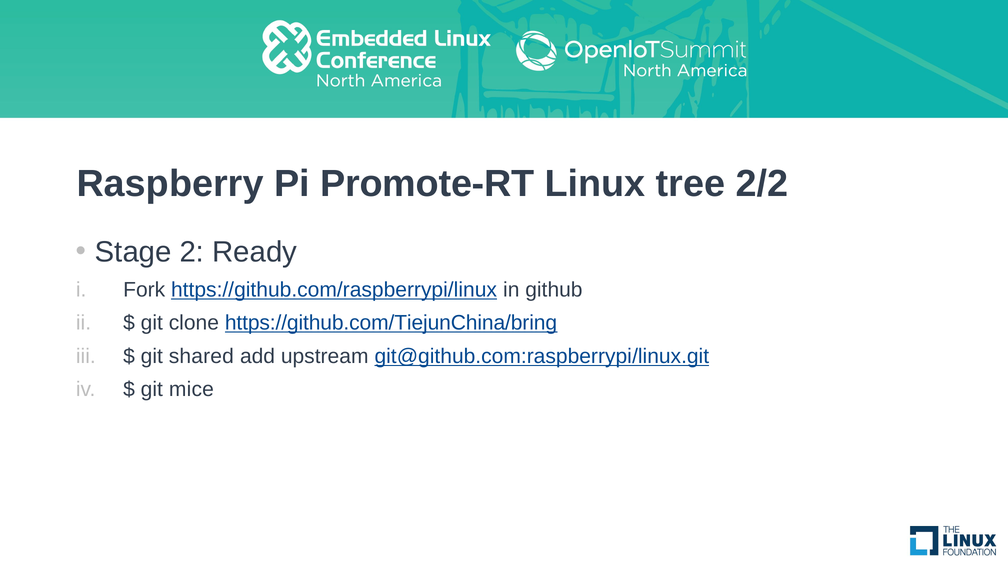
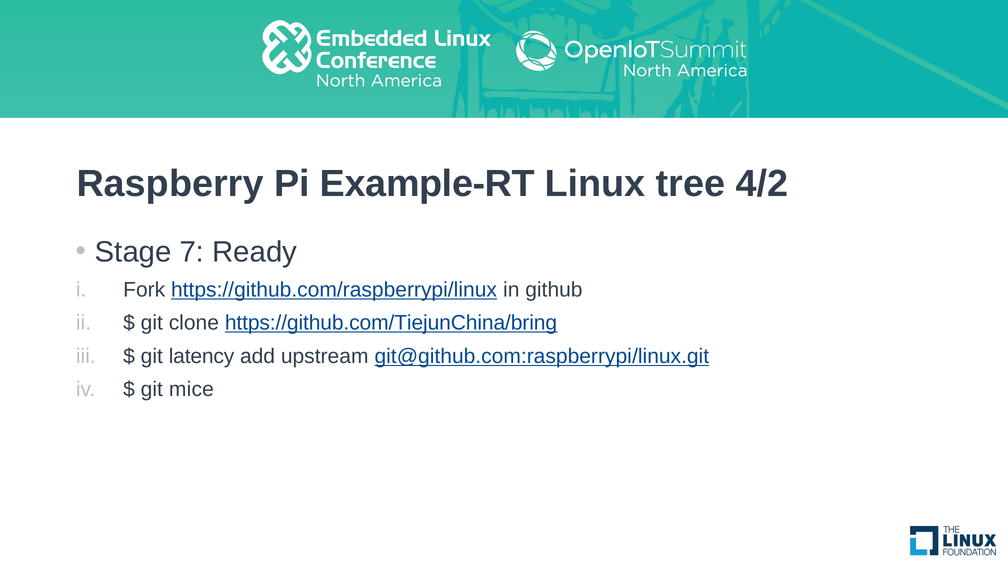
Promote-RT: Promote-RT -> Example-RT (427, 184)
2/2: 2/2 -> 4/2 (762, 184)
2: 2 -> 7 (192, 252)
shared: shared -> latency (202, 356)
